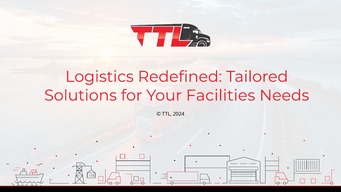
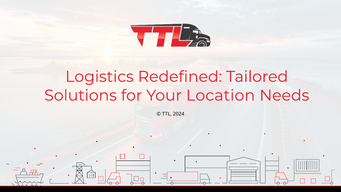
Facilities: Facilities -> Location (221, 95)
